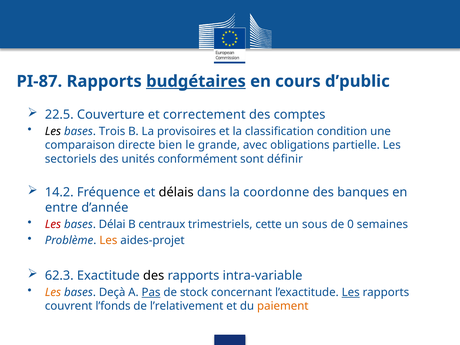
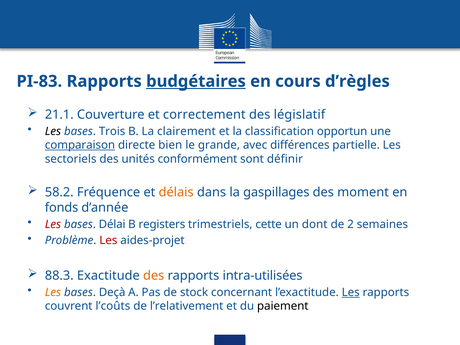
PI-87: PI-87 -> PI-83 (39, 81)
d’public: d’public -> d’règles (357, 81)
22.5: 22.5 -> 21.1 (59, 115)
comptes: comptes -> législatif (299, 115)
provisoires: provisoires -> clairement (186, 131)
condition: condition -> opportun (342, 131)
comparaison underline: none -> present (80, 145)
obligations: obligations -> différences (300, 145)
14.2: 14.2 -> 58.2 (59, 192)
délais colour: black -> orange (176, 192)
coordonne: coordonne -> gaspillages (276, 192)
banques: banques -> moment (363, 192)
entre: entre -> fonds (62, 208)
centraux: centraux -> registers (162, 224)
sous: sous -> dont (315, 224)
0: 0 -> 2 (351, 224)
Les colour: orange -> red (108, 241)
62.3: 62.3 -> 88.3 (59, 276)
des colour: black -> orange (154, 276)
intra-variable: intra-variable -> intra-utilisées (263, 276)
Pas underline: present -> none (151, 292)
l’fonds: l’fonds -> l’coûts (113, 306)
paiement colour: orange -> black (283, 306)
